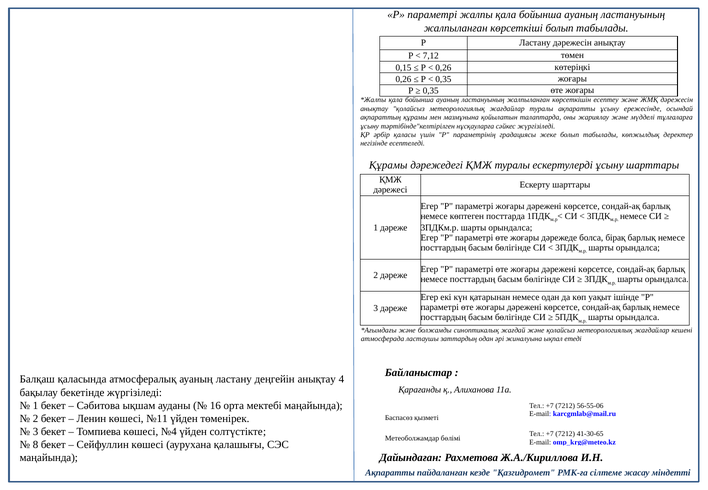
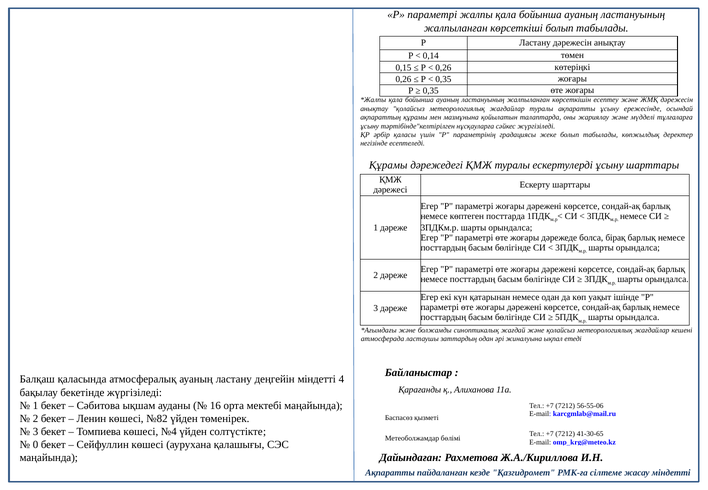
7,12: 7,12 -> 0,14 (431, 56)
деңгейін анықтау: анықтау -> міндетті (317, 379)
№11: №11 -> №82 (157, 419)
8: 8 -> 0 (35, 445)
